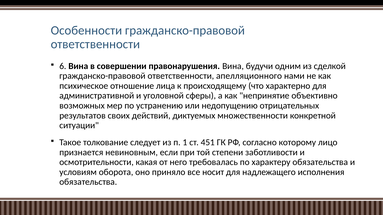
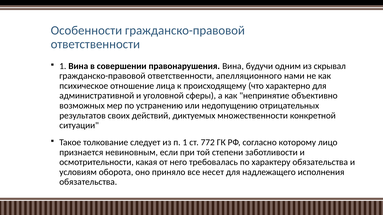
6: 6 -> 1 (63, 66)
сделкой: сделкой -> скрывал (330, 66)
451: 451 -> 772 (208, 143)
носит: носит -> несет (213, 172)
